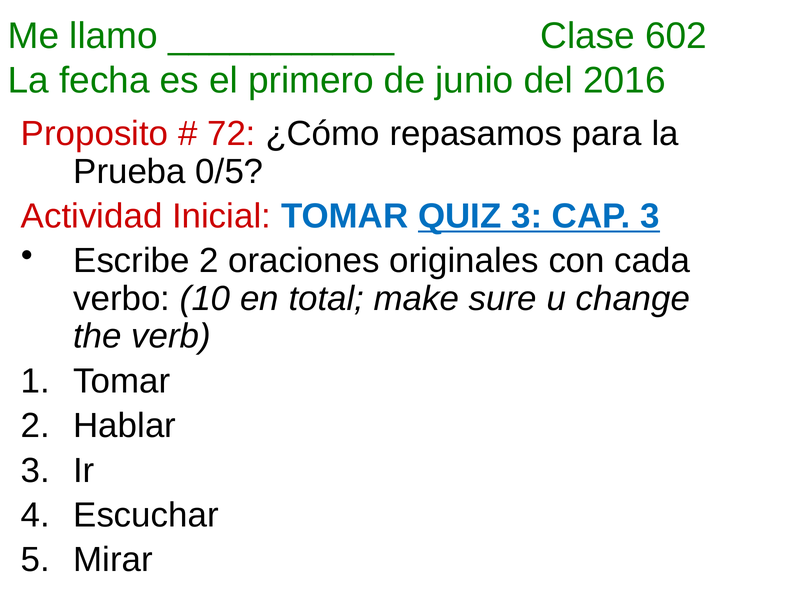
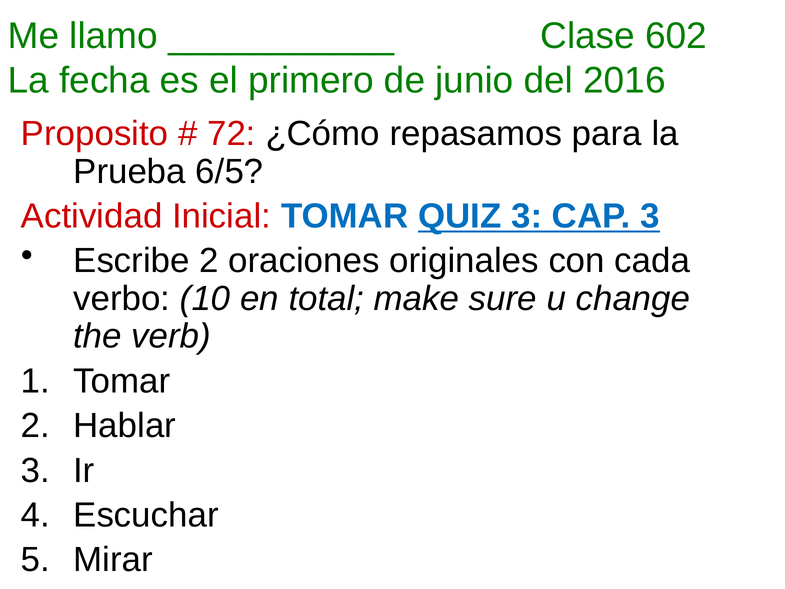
0/5: 0/5 -> 6/5 (229, 171)
